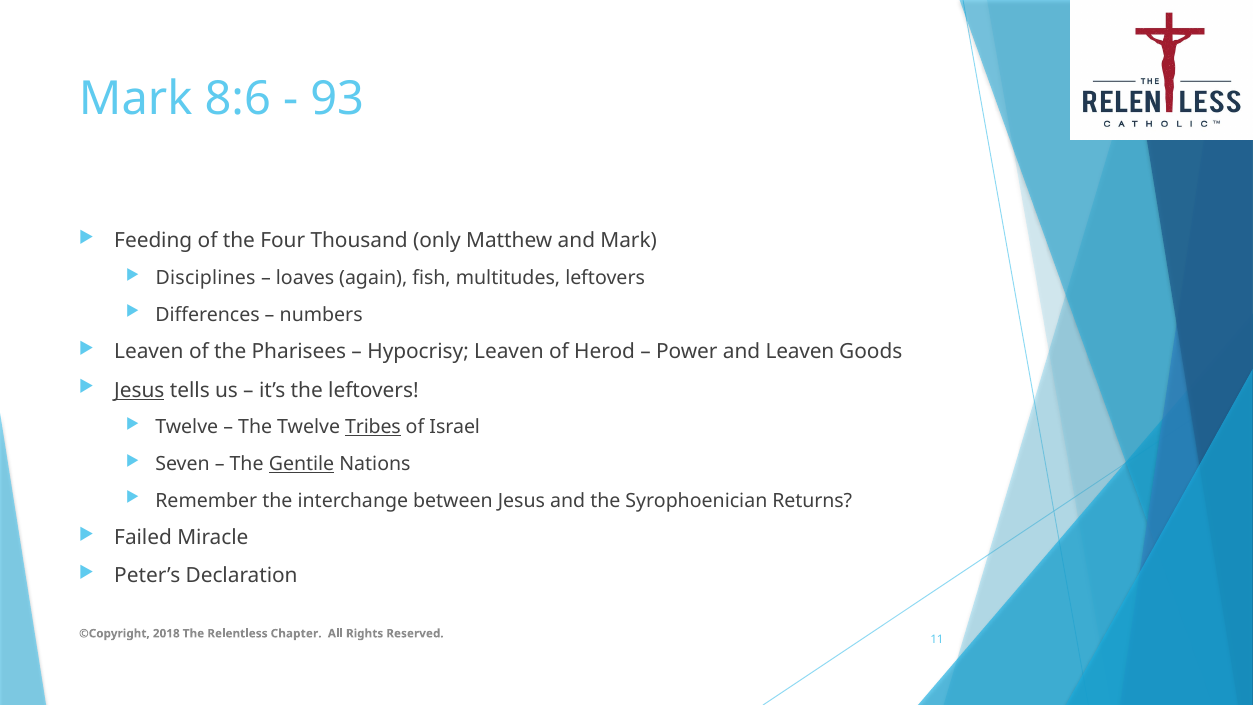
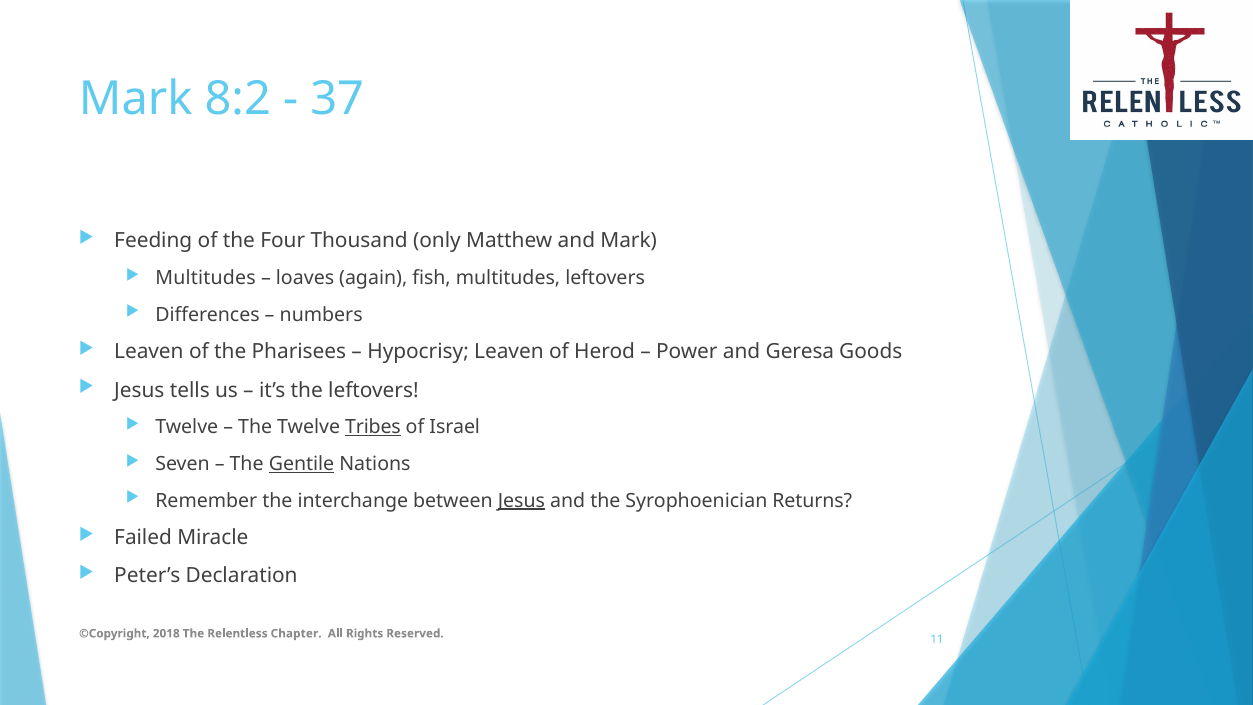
8:6: 8:6 -> 8:2 (238, 99)
93: 93 -> 37 (337, 99)
Disciplines: Disciplines -> Multitudes (206, 278)
and Leaven: Leaven -> Geresa (800, 352)
Jesus underline: present -> none (139, 390)
Jesus underline: none -> present (521, 500)
